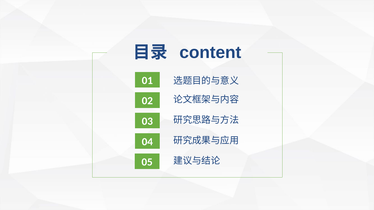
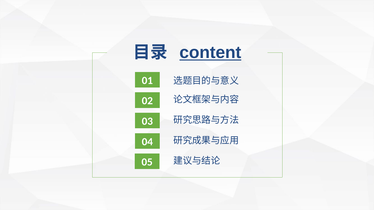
content underline: none -> present (210, 53)
